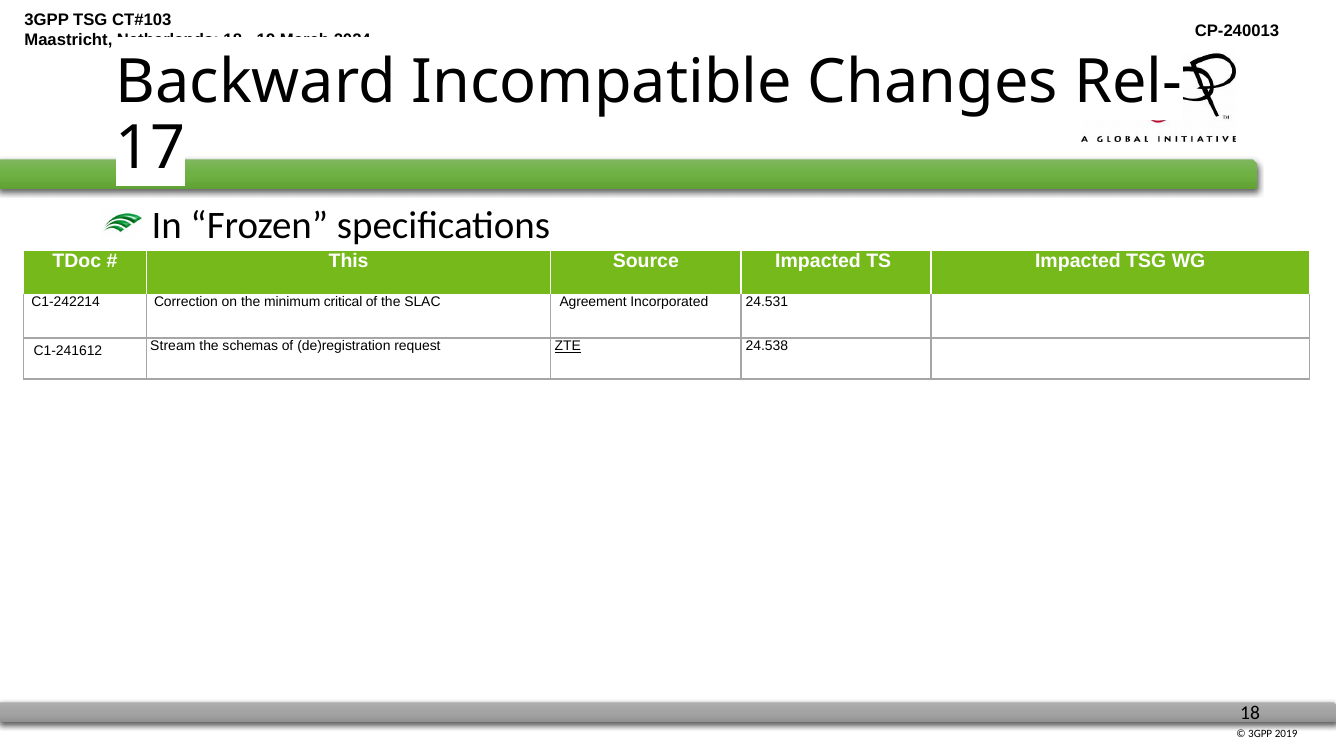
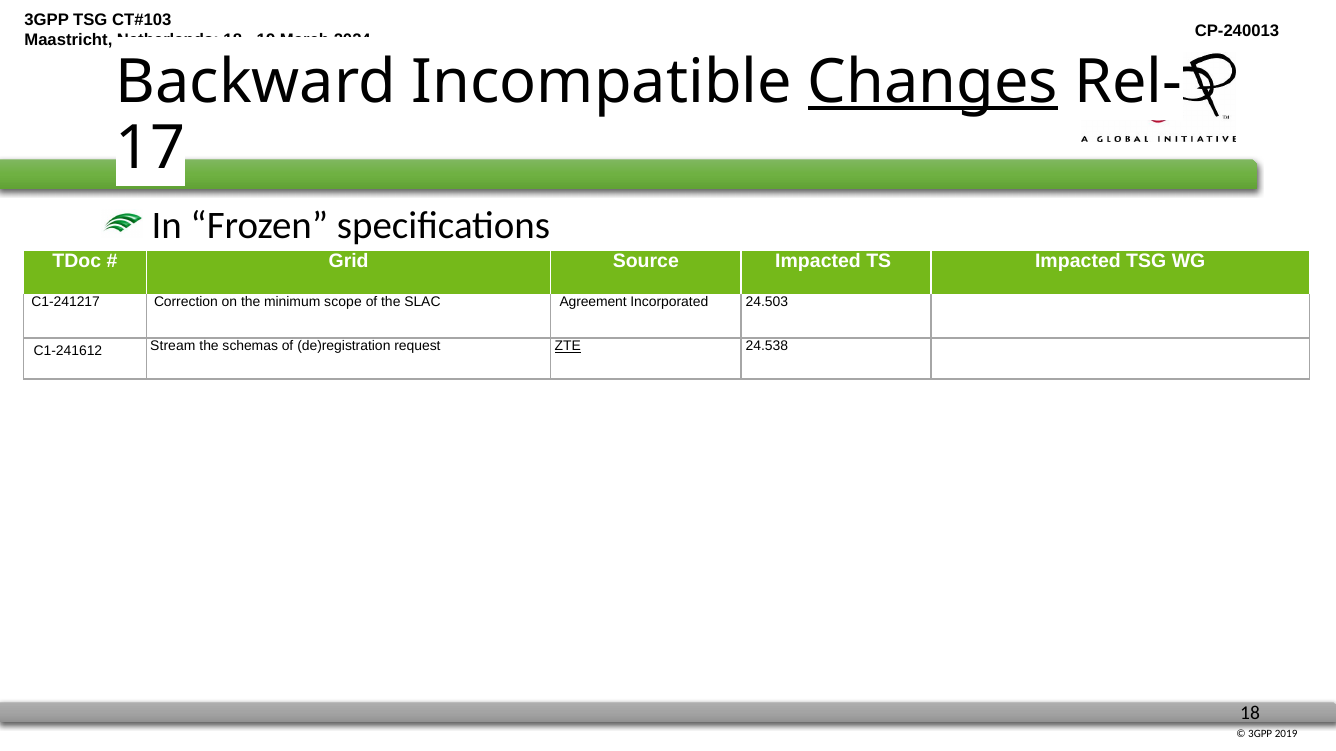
Changes underline: none -> present (933, 82)
This: This -> Grid (349, 261)
C1-242214: C1-242214 -> C1-241217 (66, 302)
critical: critical -> scope (343, 302)
24.531: 24.531 -> 24.503 (767, 302)
